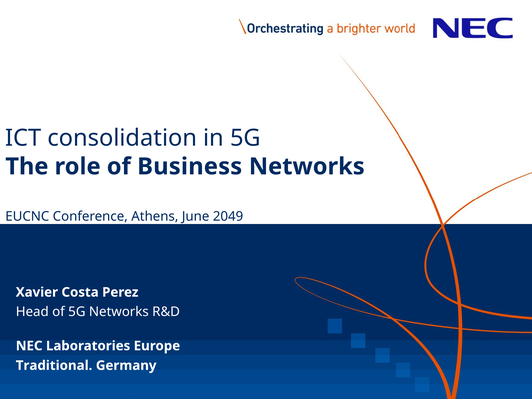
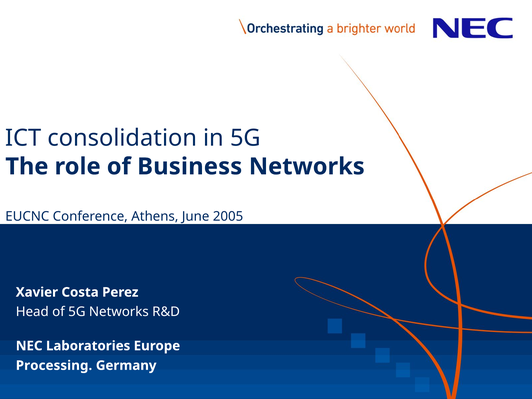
2049: 2049 -> 2005 (228, 216)
Traditional: Traditional -> Processing (54, 366)
